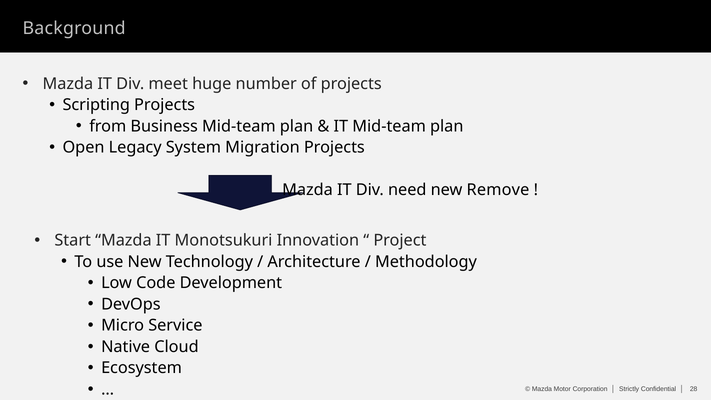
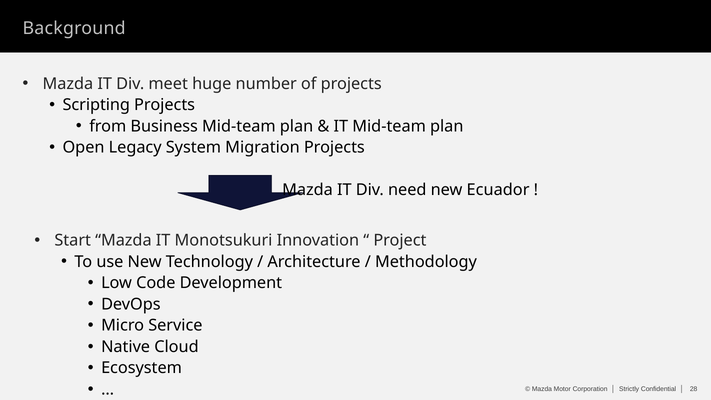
Remove: Remove -> Ecuador (498, 190)
